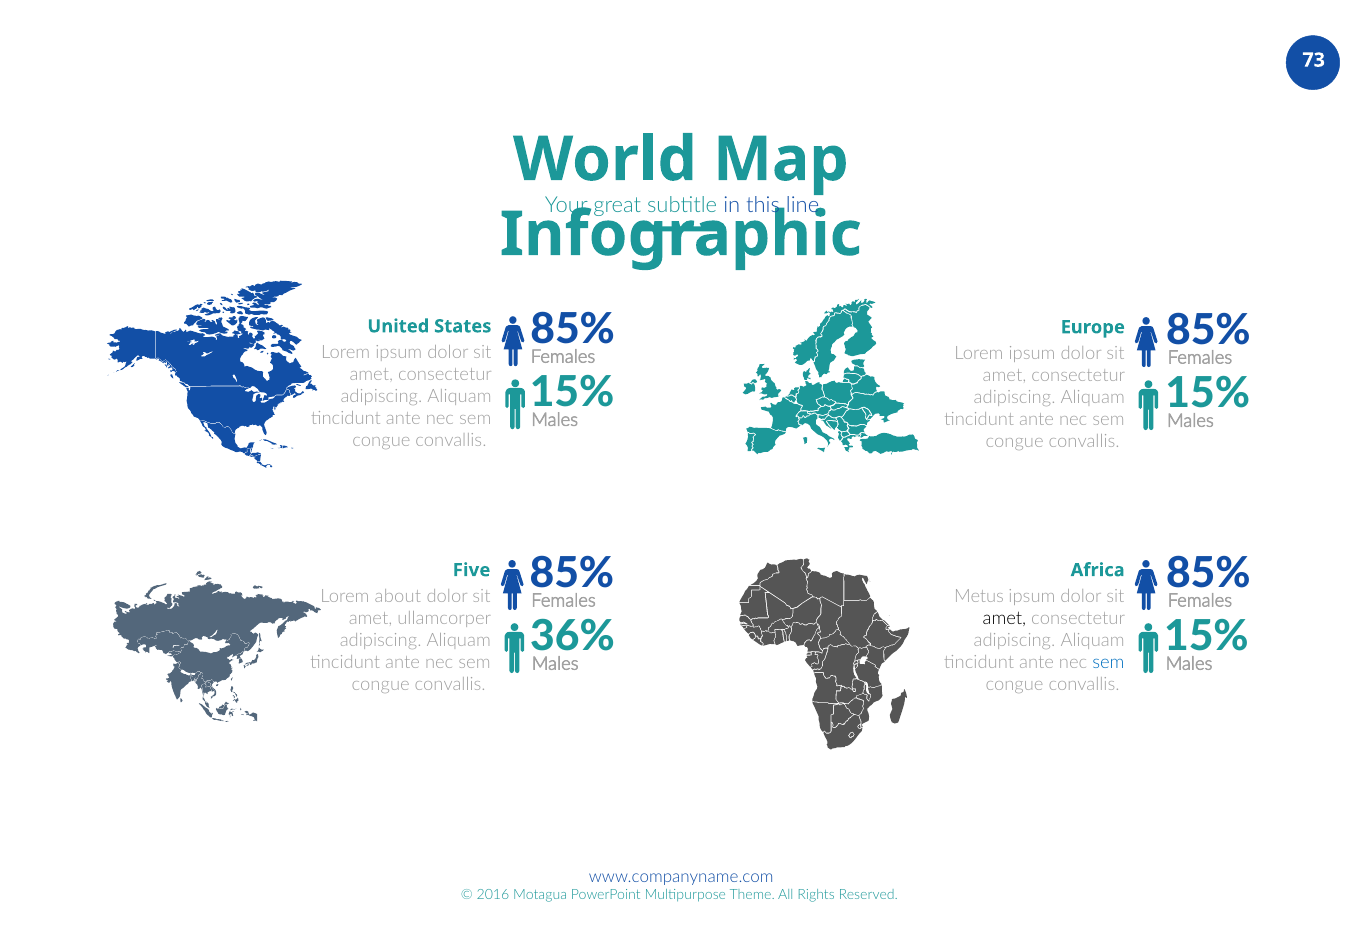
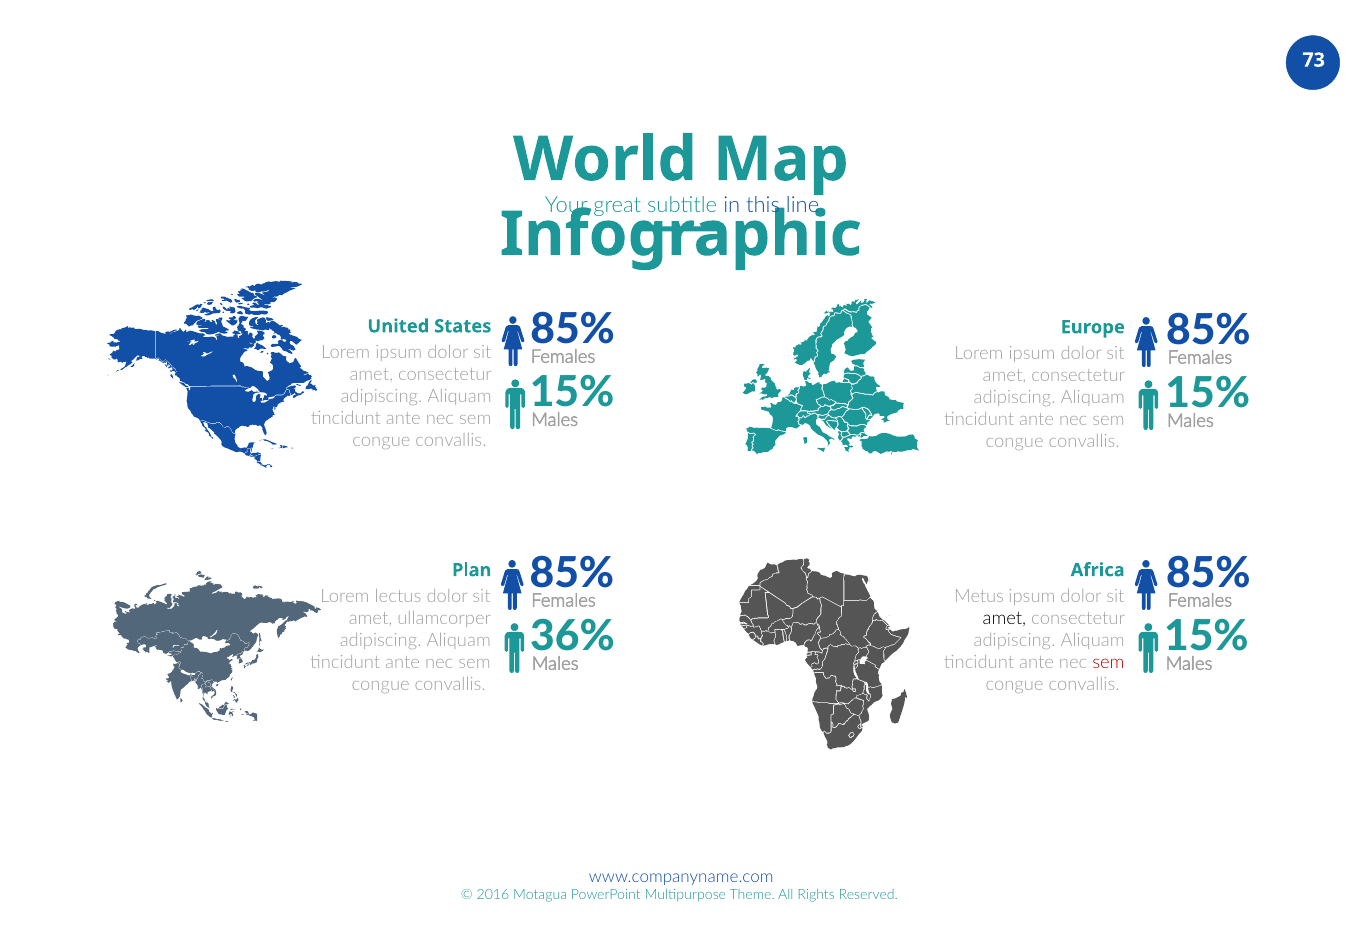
Five: Five -> Plan (472, 570)
about: about -> lectus (398, 596)
sem colour: blue -> red (1108, 662)
